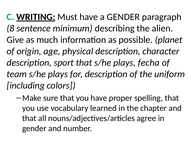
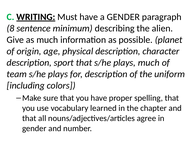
plays fecha: fecha -> much (149, 63)
